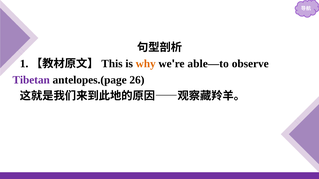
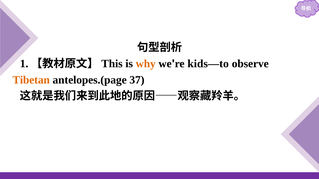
able—to: able—to -> kids—to (208, 64)
Tibetan colour: purple -> orange (31, 80)
26: 26 -> 37 (137, 80)
